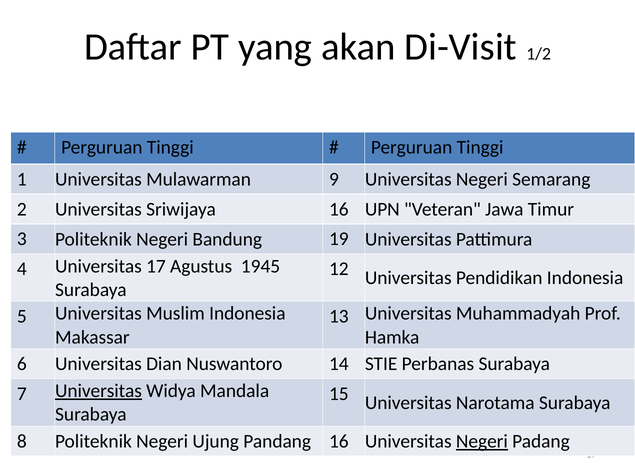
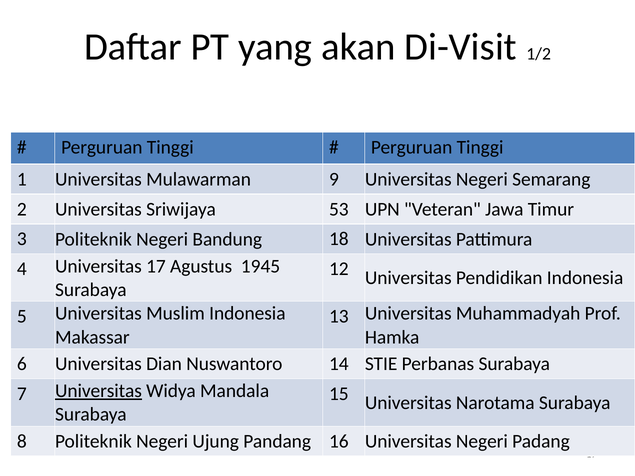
Sriwijaya 16: 16 -> 53 (339, 209)
19: 19 -> 18 (339, 239)
Negeri underline: present -> none (482, 442)
